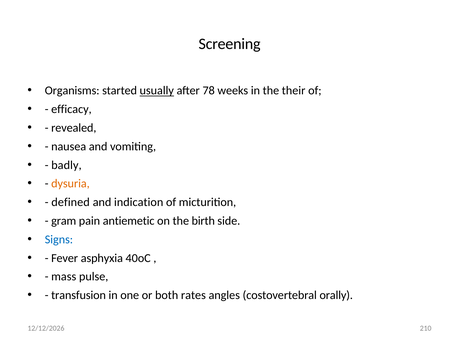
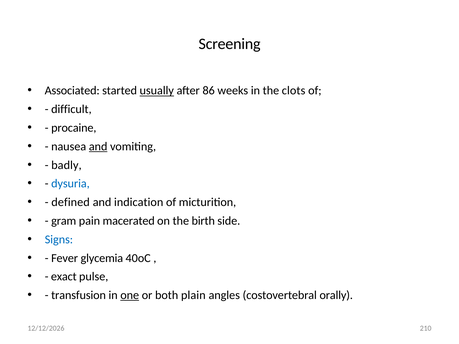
Organisms: Organisms -> Associated (72, 91)
78: 78 -> 86 (209, 91)
their: their -> clots (294, 91)
efficacy: efficacy -> difficult (71, 109)
revealed: revealed -> procaine (74, 128)
and underline: none -> present (98, 147)
dysuria colour: orange -> blue (70, 184)
antiemetic: antiemetic -> macerated (129, 221)
asphyxia: asphyxia -> glycemia (102, 258)
mass: mass -> exact (64, 277)
one underline: none -> present (130, 295)
rates: rates -> plain (193, 295)
